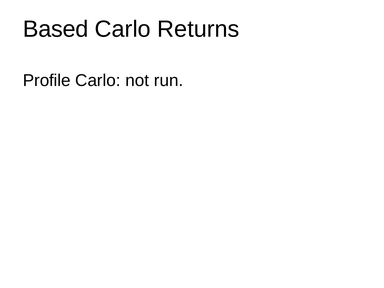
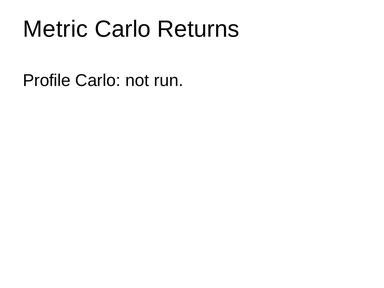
Based: Based -> Metric (55, 29)
